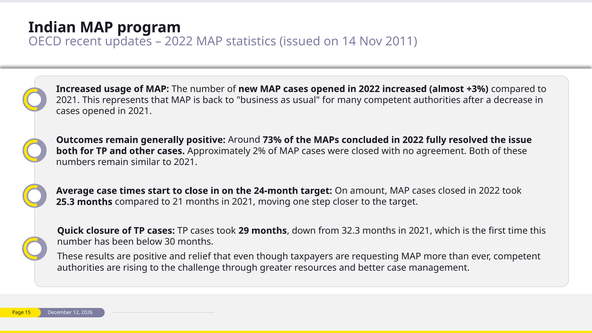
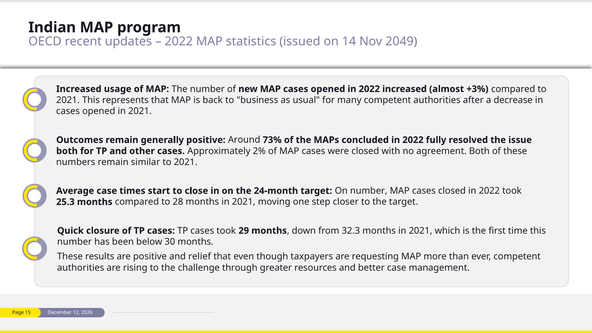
2011: 2011 -> 2049 (401, 41)
On amount: amount -> number (369, 191)
21: 21 -> 28 (178, 202)
